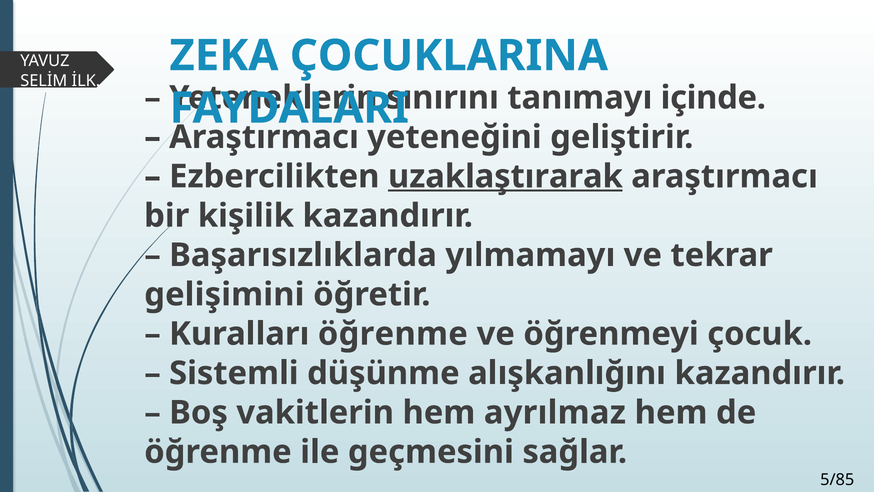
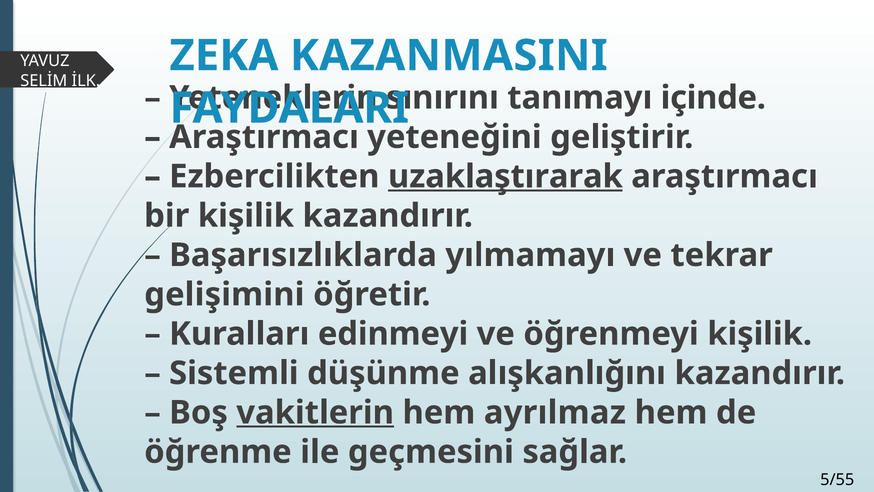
ÇOCUKLARINA: ÇOCUKLARINA -> KAZANMASINI (449, 56)
Kuralları öğrenme: öğrenme -> edinmeyi (393, 334)
öğrenmeyi çocuk: çocuk -> kişilik (760, 334)
vakitlerin underline: none -> present (315, 412)
5/85: 5/85 -> 5/55 (837, 479)
